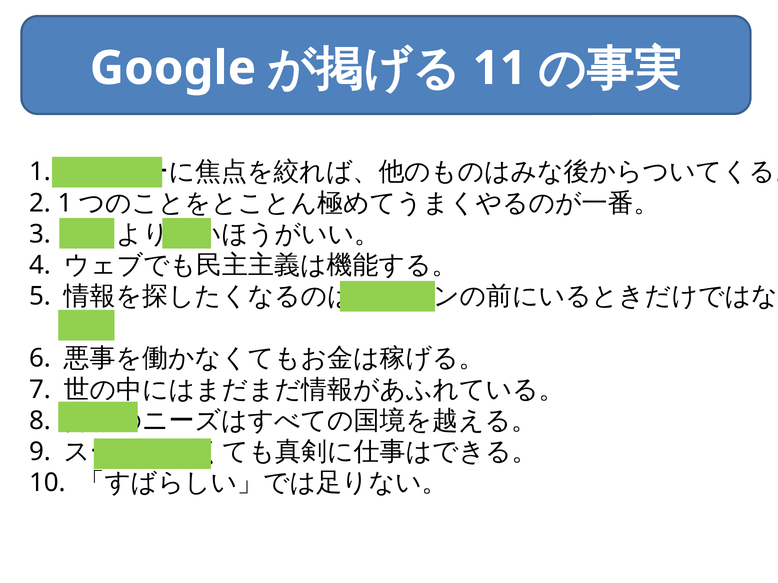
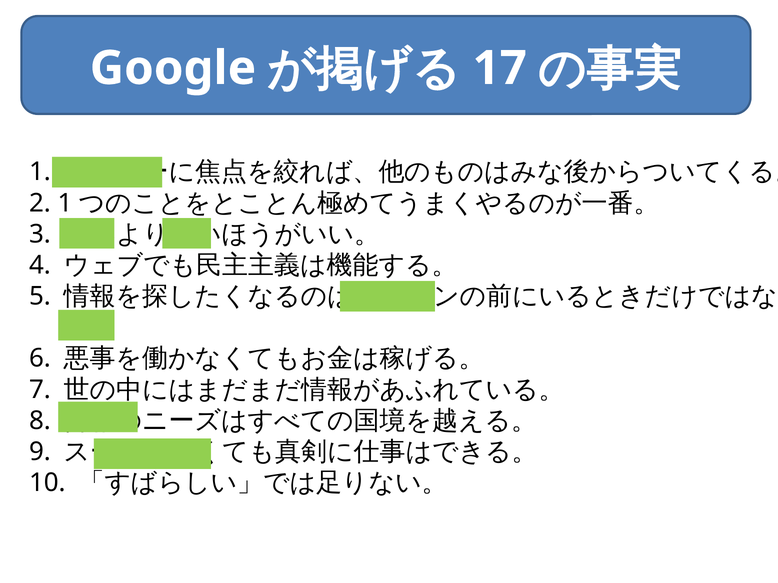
11: 11 -> 17 (500, 68)
